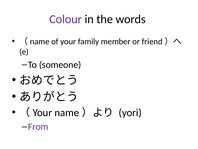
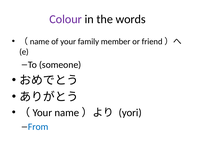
From colour: purple -> blue (38, 126)
